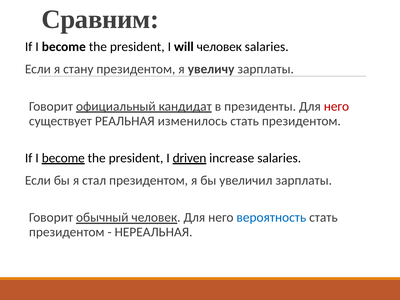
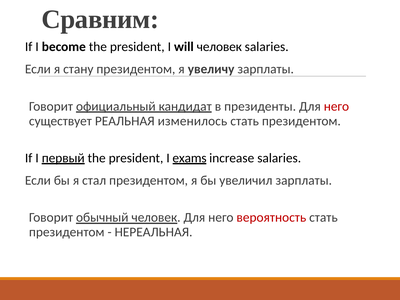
become: become -> первый (63, 158)
driven: driven -> exams (190, 158)
вероятность colour: blue -> red (271, 218)
